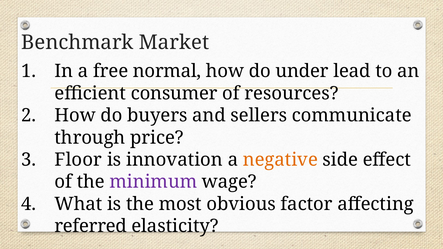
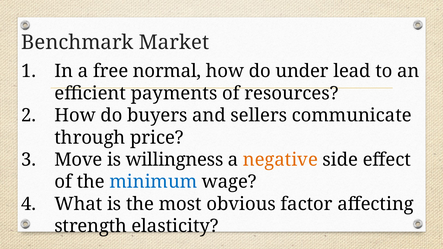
consumer: consumer -> payments (174, 93)
Floor: Floor -> Move (78, 160)
innovation: innovation -> willingness (175, 160)
minimum colour: purple -> blue (153, 182)
referred: referred -> strength (91, 226)
